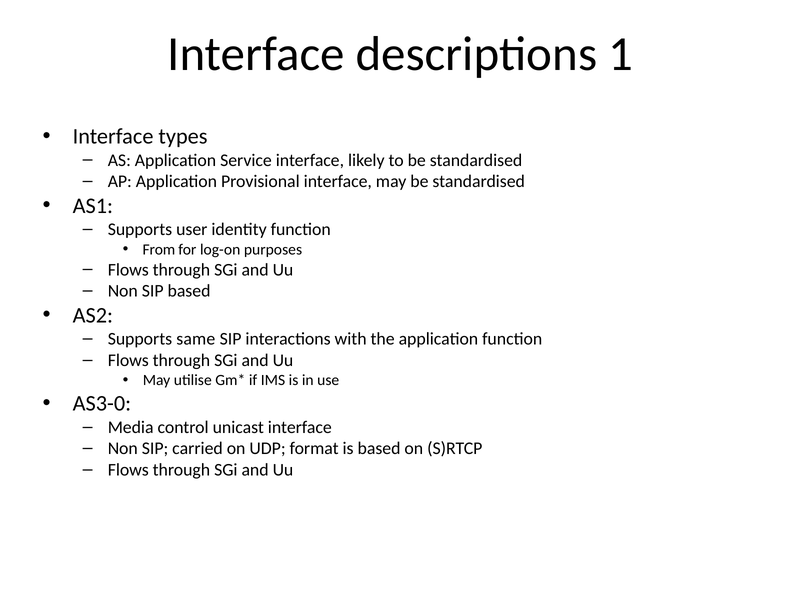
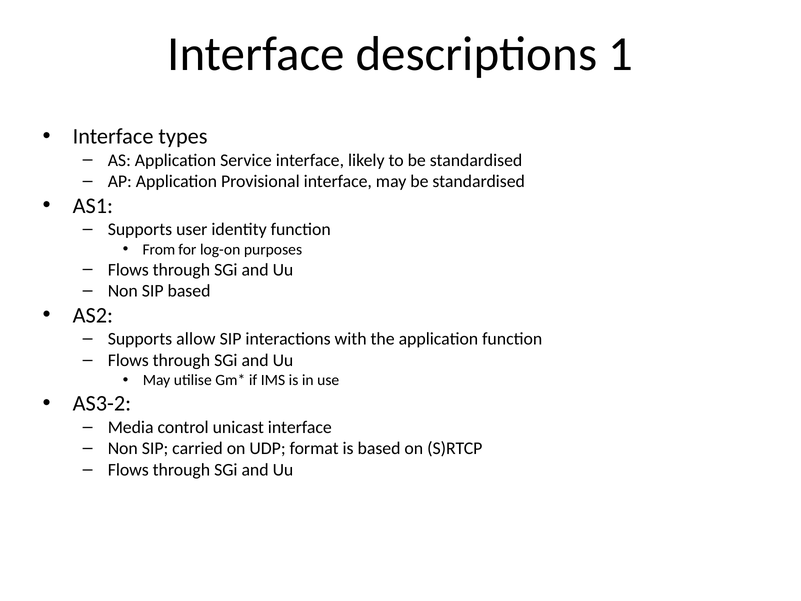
same: same -> allow (196, 339)
AS3-0: AS3-0 -> AS3-2 (102, 403)
